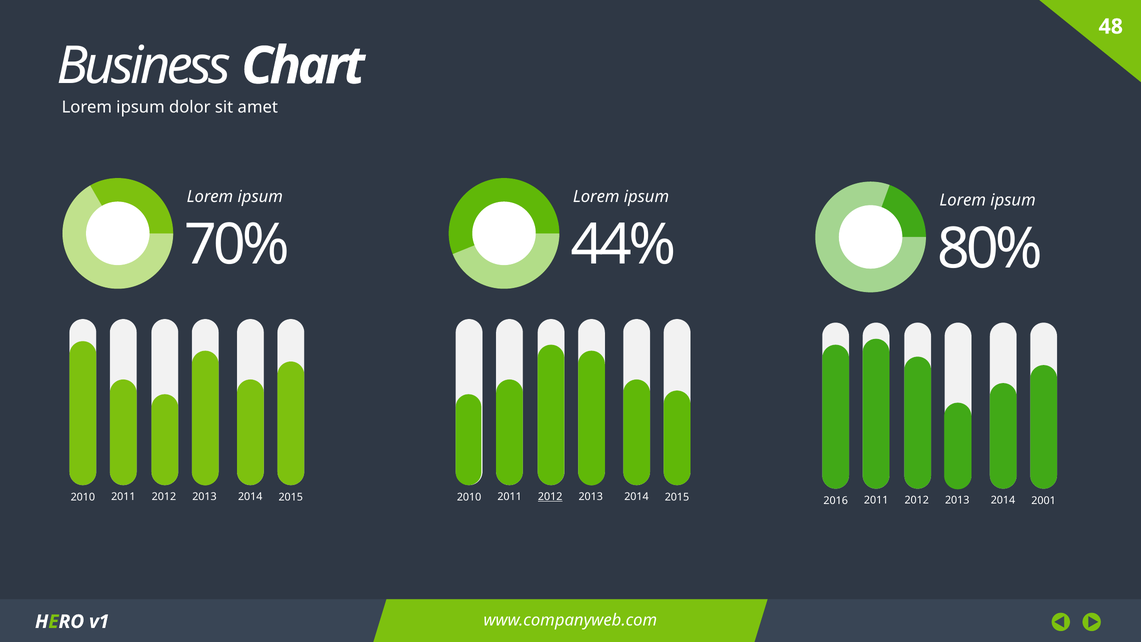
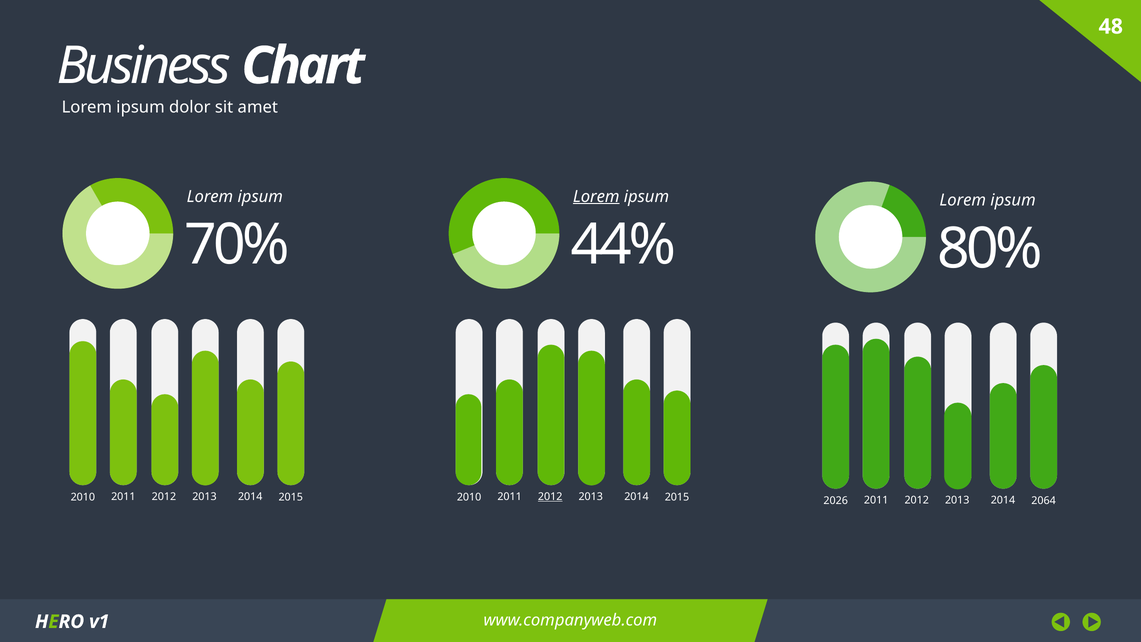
Lorem underline: none -> present (596, 196)
2016: 2016 -> 2026 (836, 500)
2001: 2001 -> 2064 (1044, 501)
